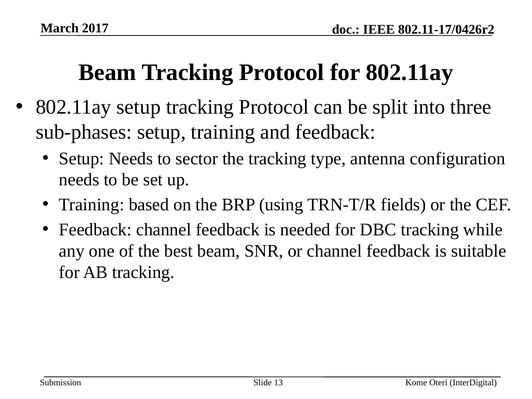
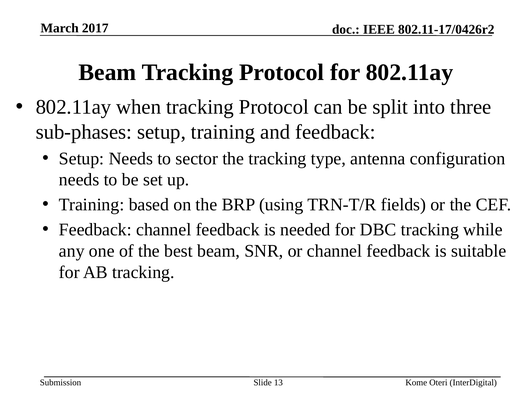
802.11ay setup: setup -> when (139, 107)
